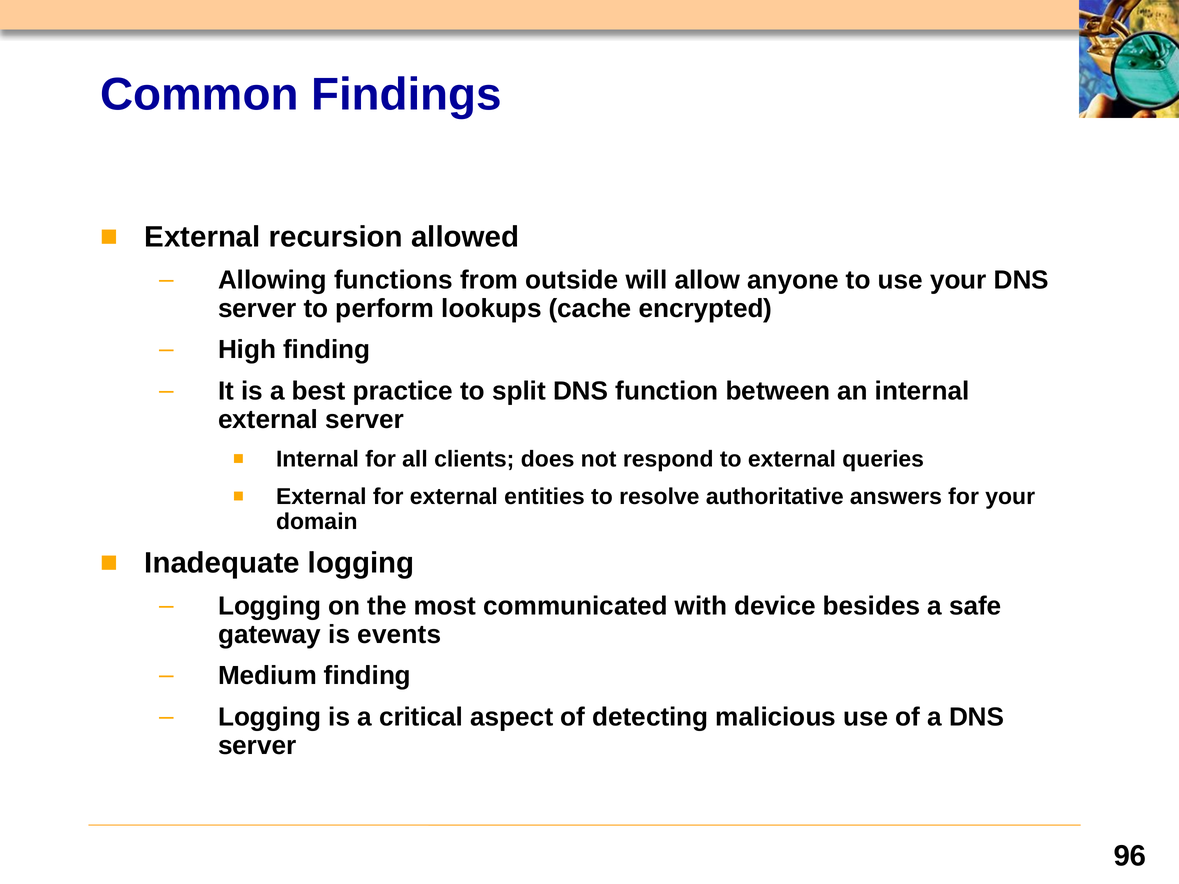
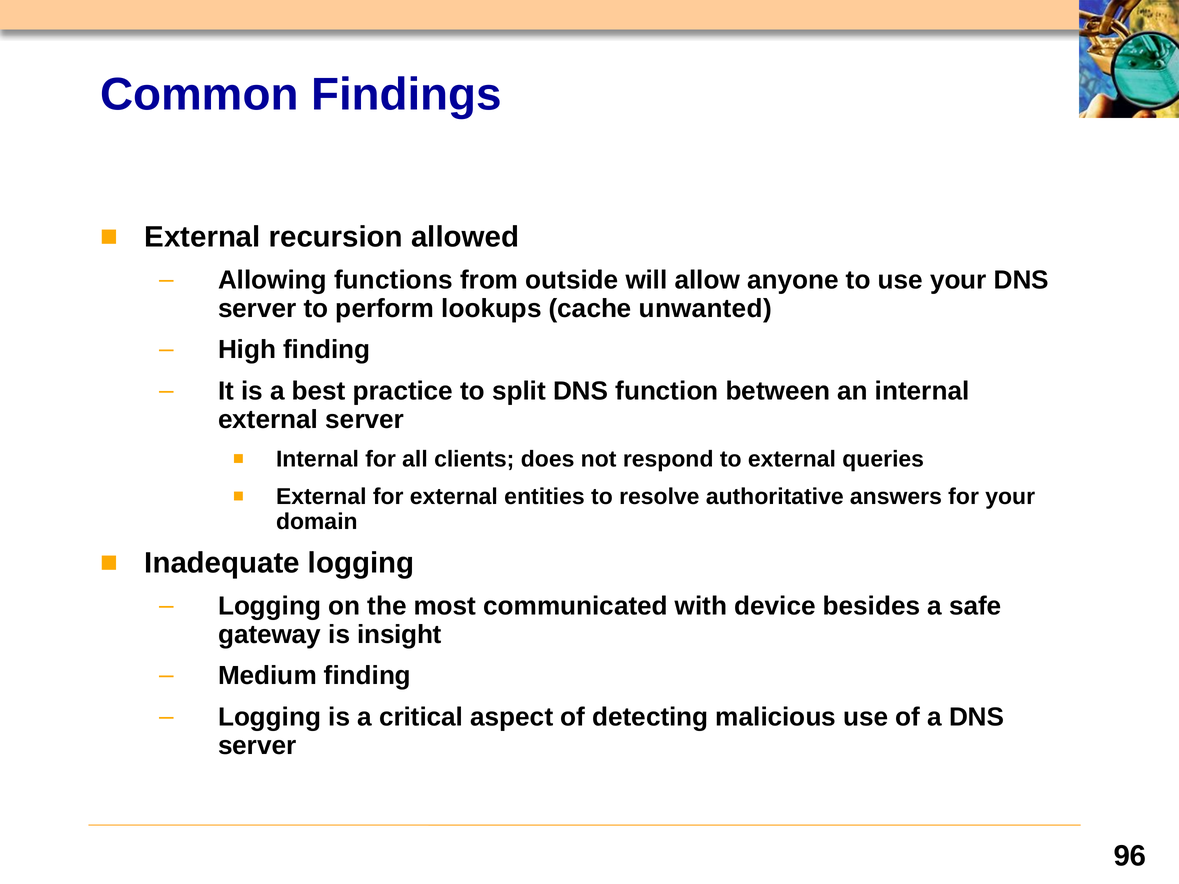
encrypted: encrypted -> unwanted (705, 309)
events: events -> insight (399, 635)
